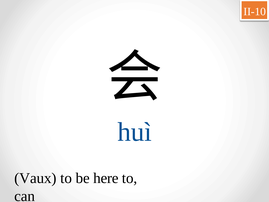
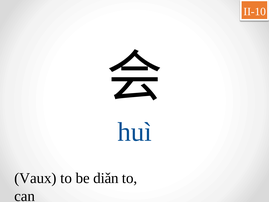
here: here -> diǎn (106, 178)
